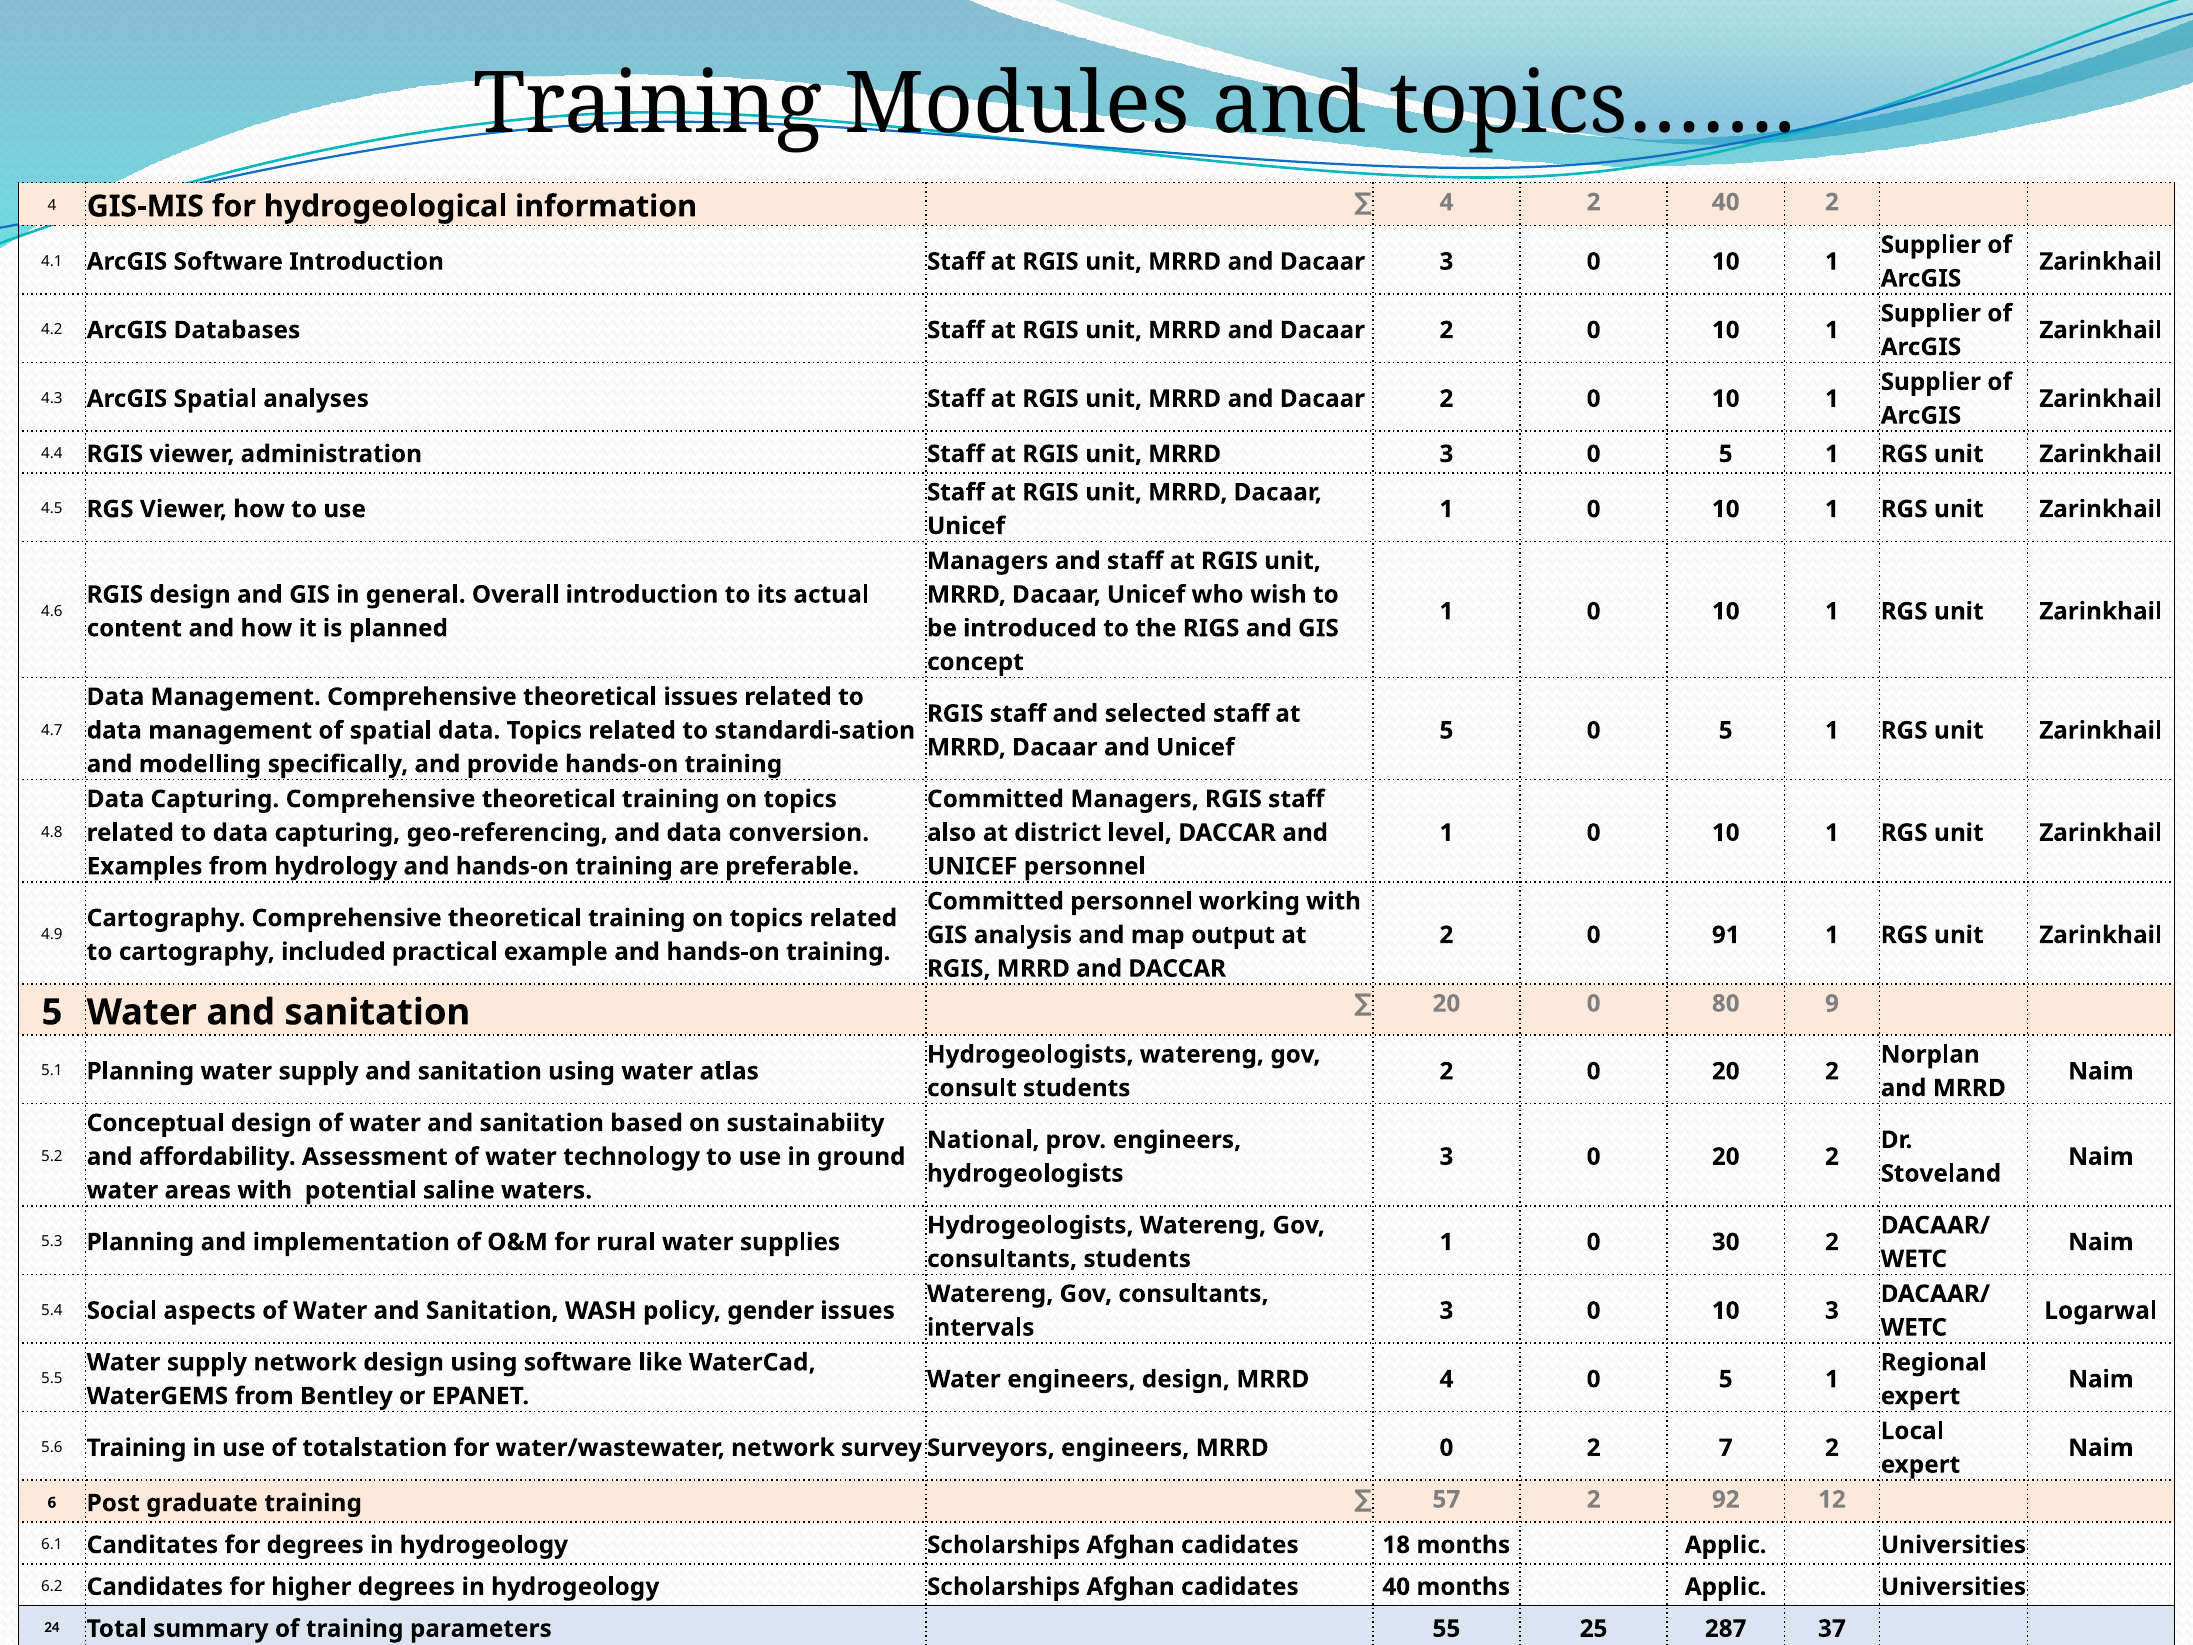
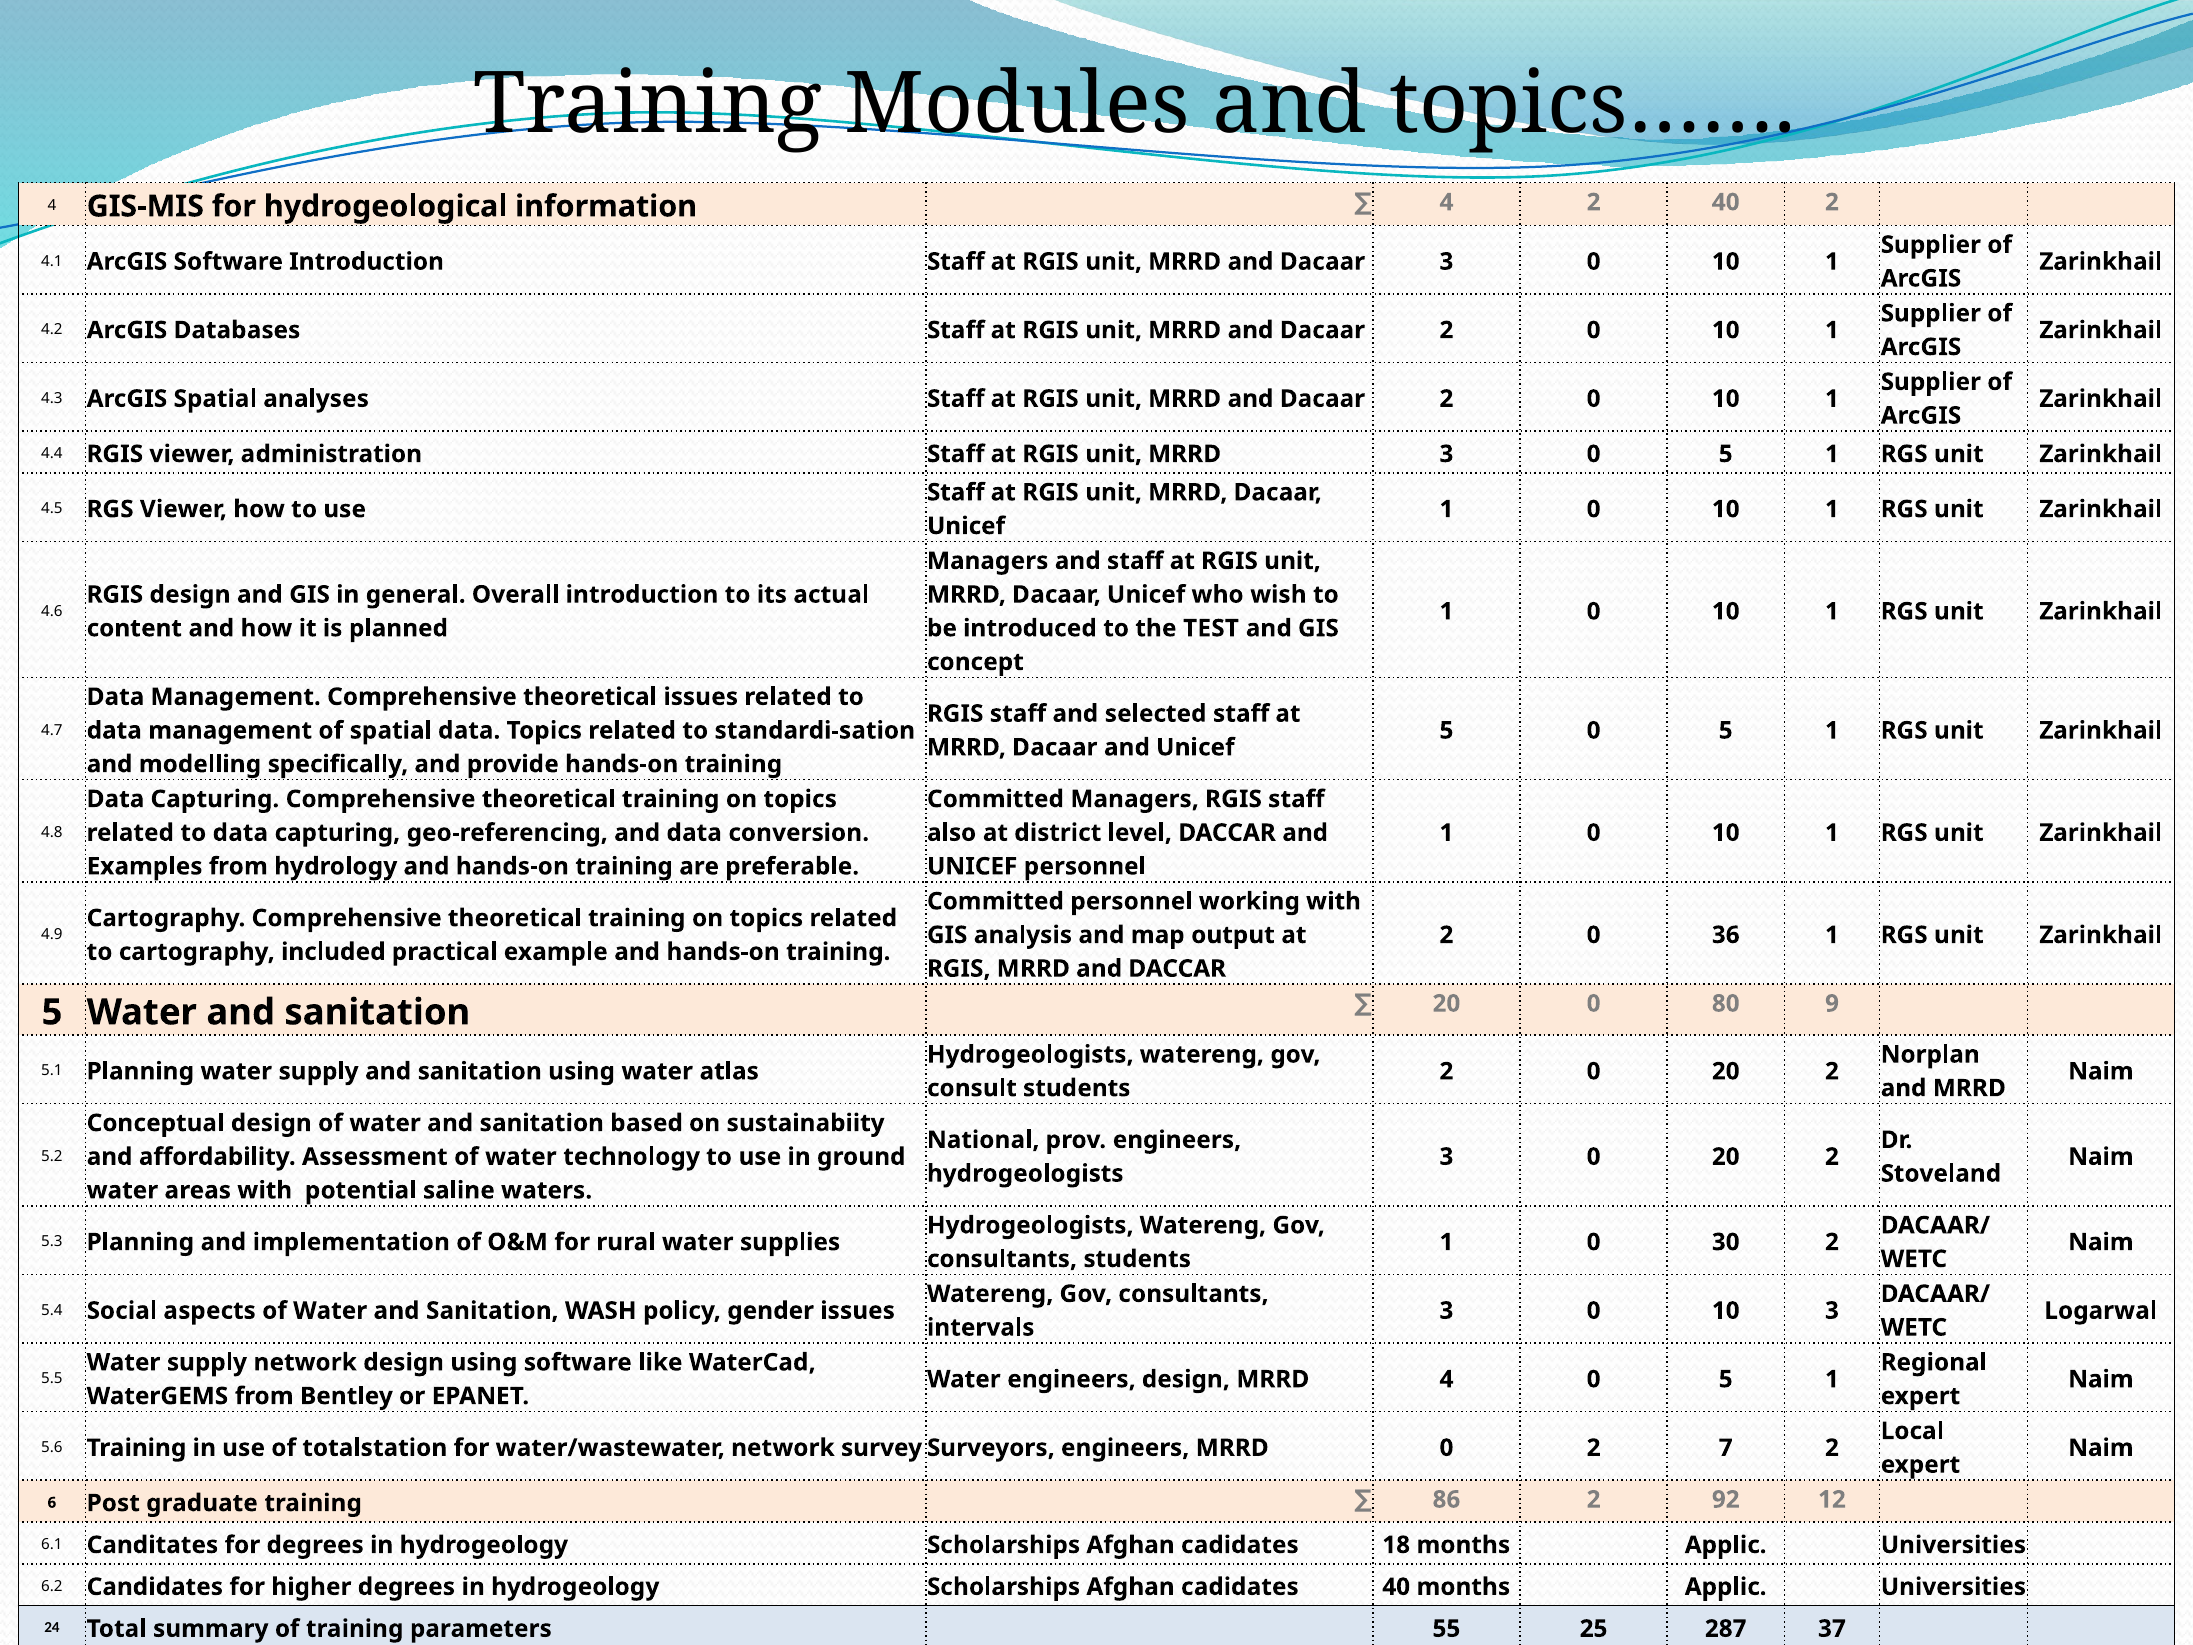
RIGS: RIGS -> TEST (1211, 628)
91: 91 -> 36 (1726, 935)
57: 57 -> 86 (1446, 1499)
